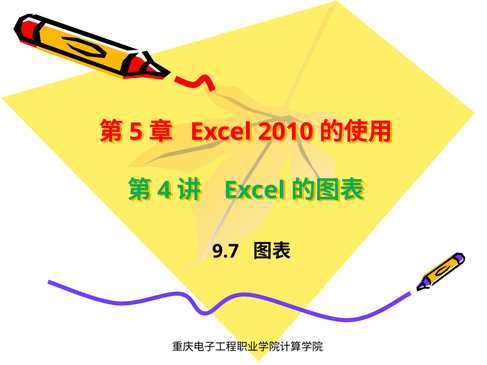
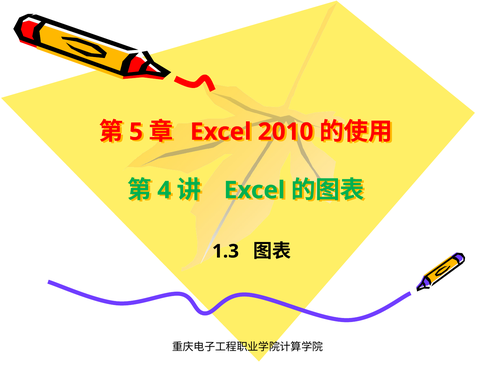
9.7: 9.7 -> 1.3 (226, 251)
